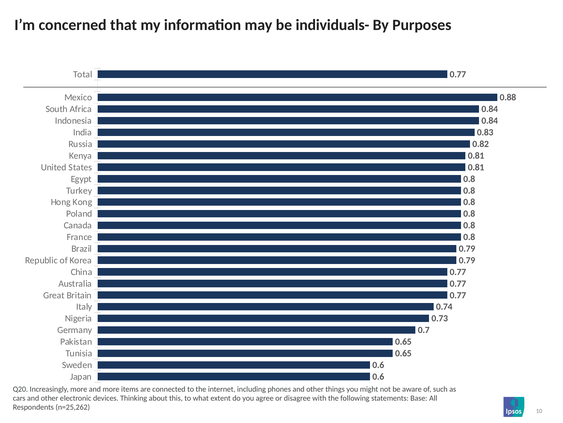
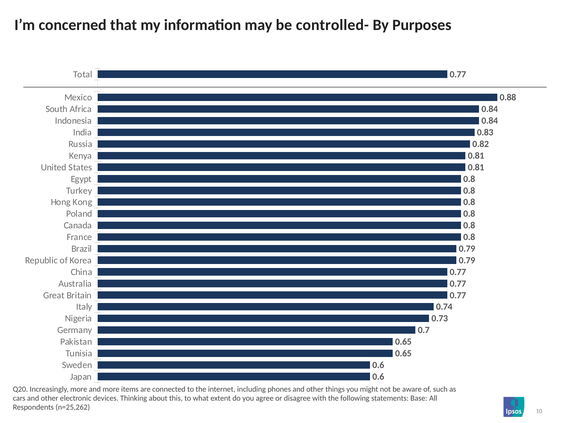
individuals-: individuals- -> controlled- (332, 25)
